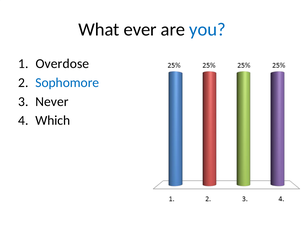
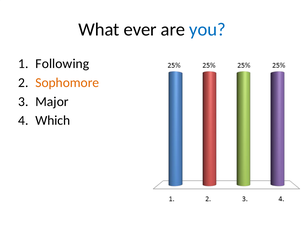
Overdose: Overdose -> Following (62, 64)
Sophomore colour: blue -> orange (67, 83)
Never: Never -> Major (52, 102)
